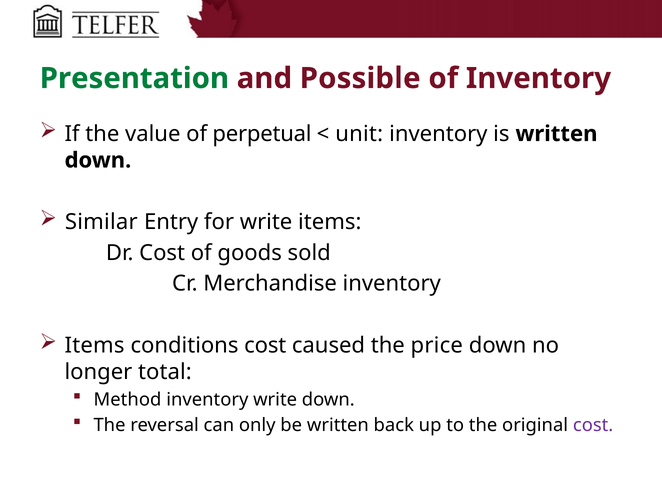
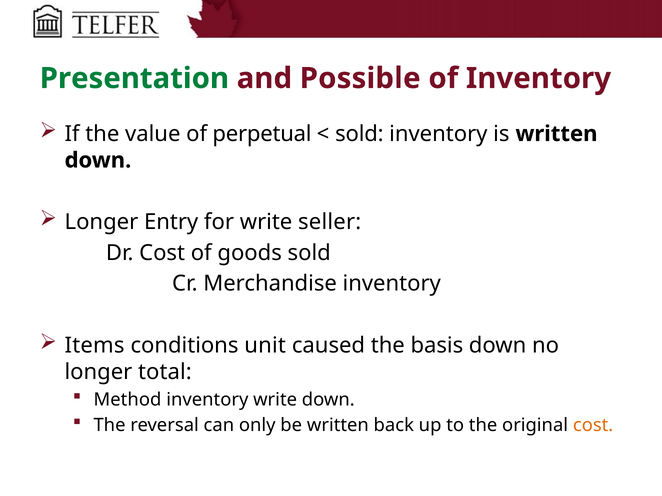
unit: unit -> sold (359, 134)
Similar: Similar -> Longer (101, 222)
write items: items -> seller (330, 222)
conditions cost: cost -> unit (265, 346)
price: price -> basis (437, 346)
cost colour: purple -> orange (593, 426)
